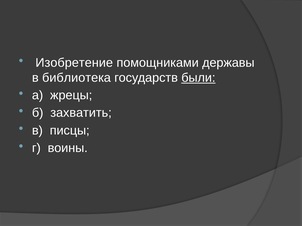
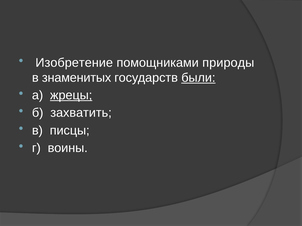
державы: державы -> природы (228, 63)
библиотека: библиотека -> знаменитых (77, 78)
жрецы underline: none -> present (71, 95)
